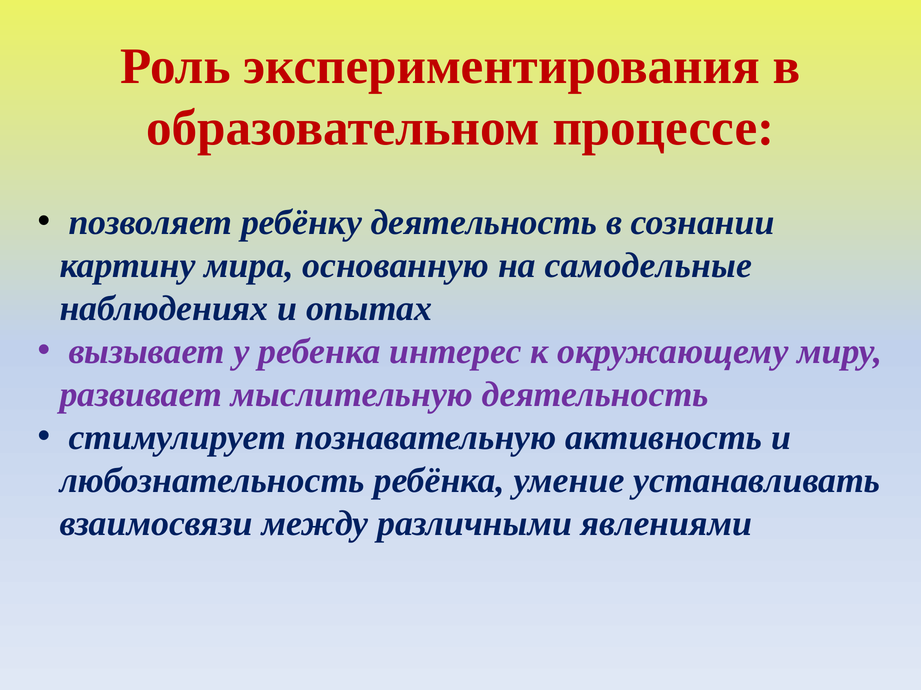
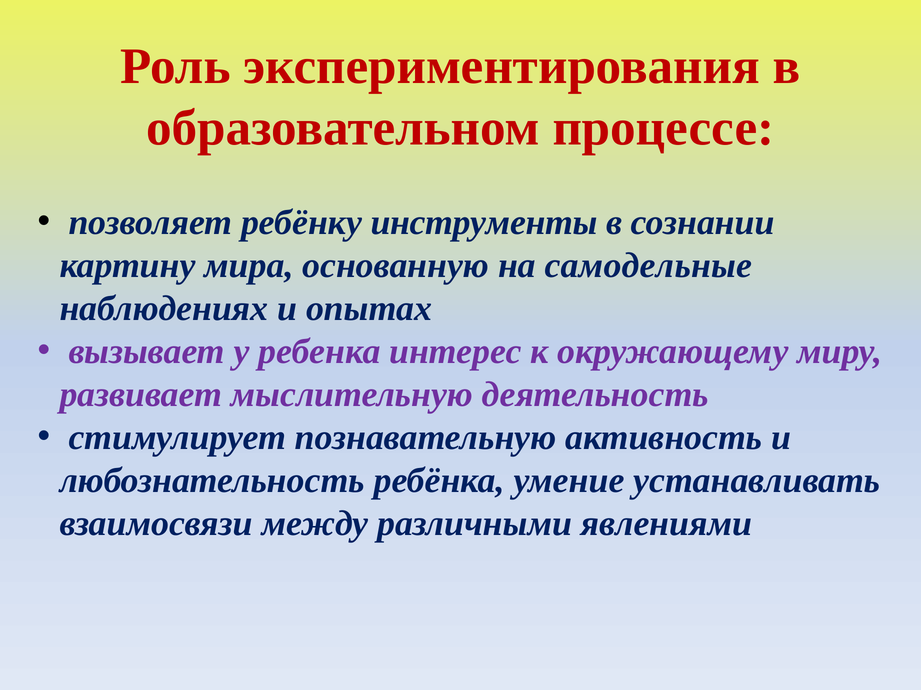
ребёнку деятельность: деятельность -> инструменты (484, 223)
